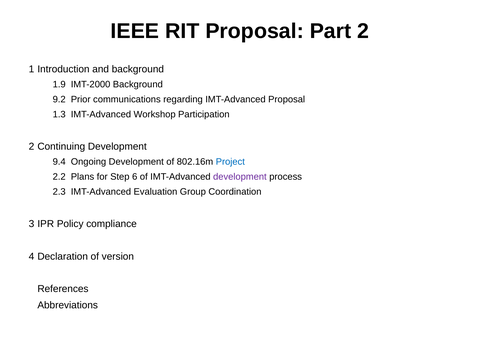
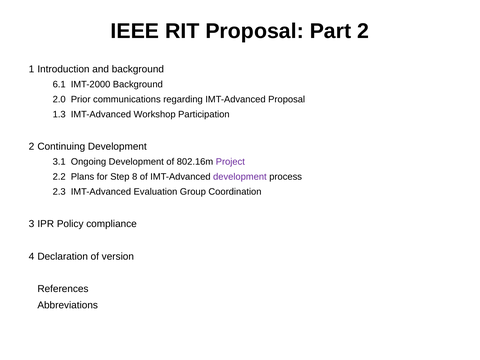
1.9: 1.9 -> 6.1 (59, 84)
9.2: 9.2 -> 2.0 (59, 99)
9.4: 9.4 -> 3.1 (59, 162)
Project colour: blue -> purple (230, 162)
6: 6 -> 8 (135, 177)
